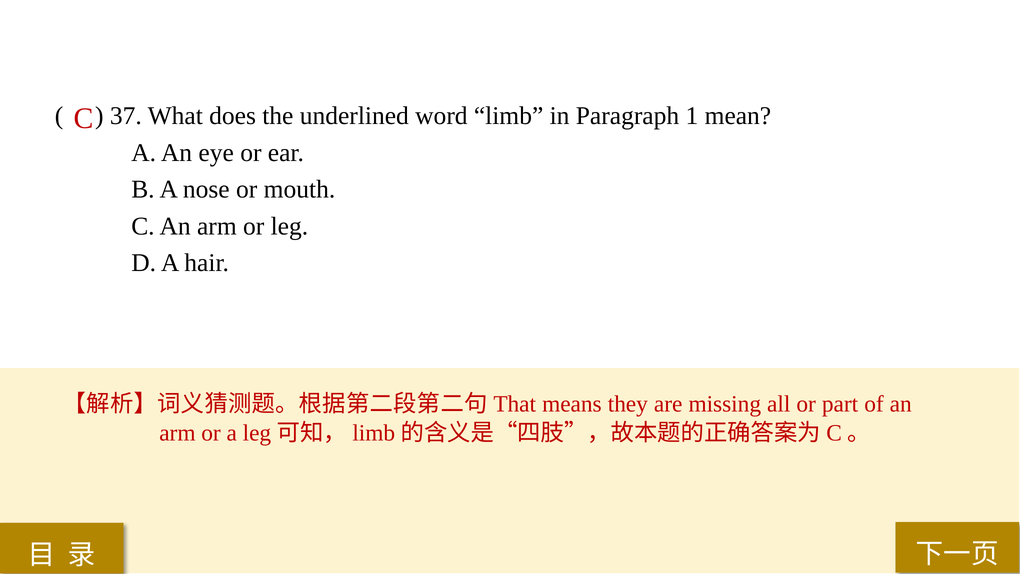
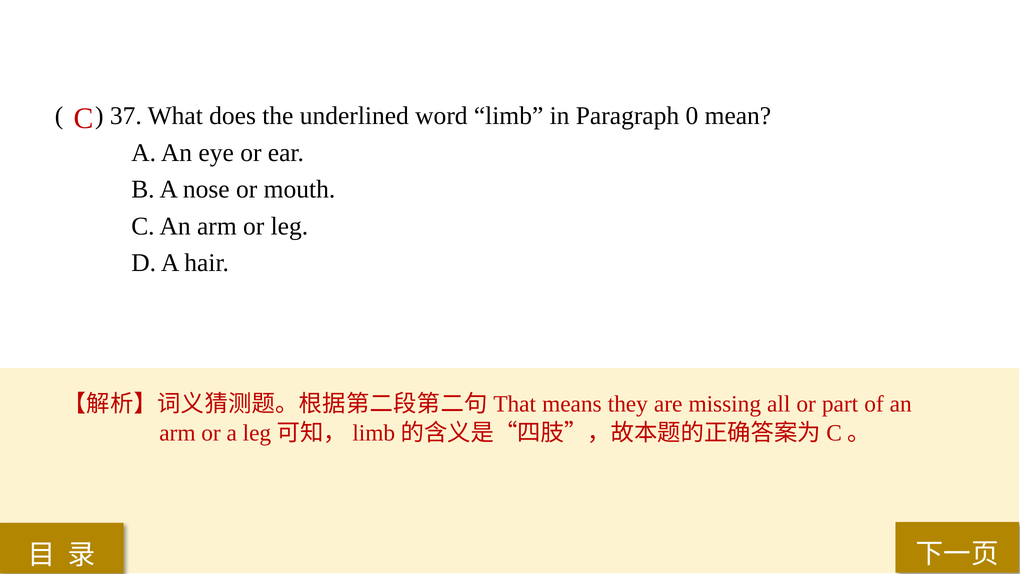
1: 1 -> 0 (692, 116)
